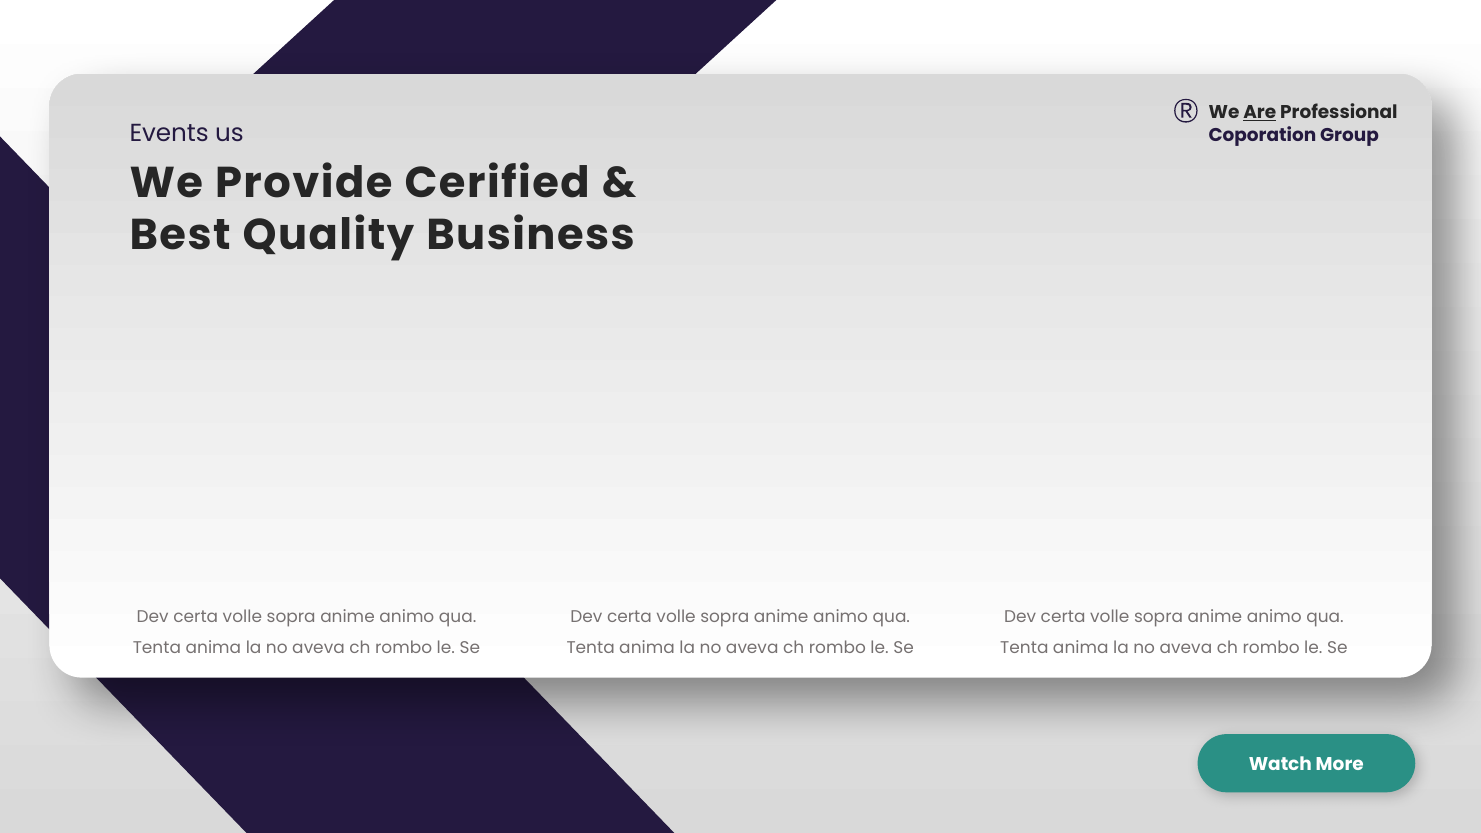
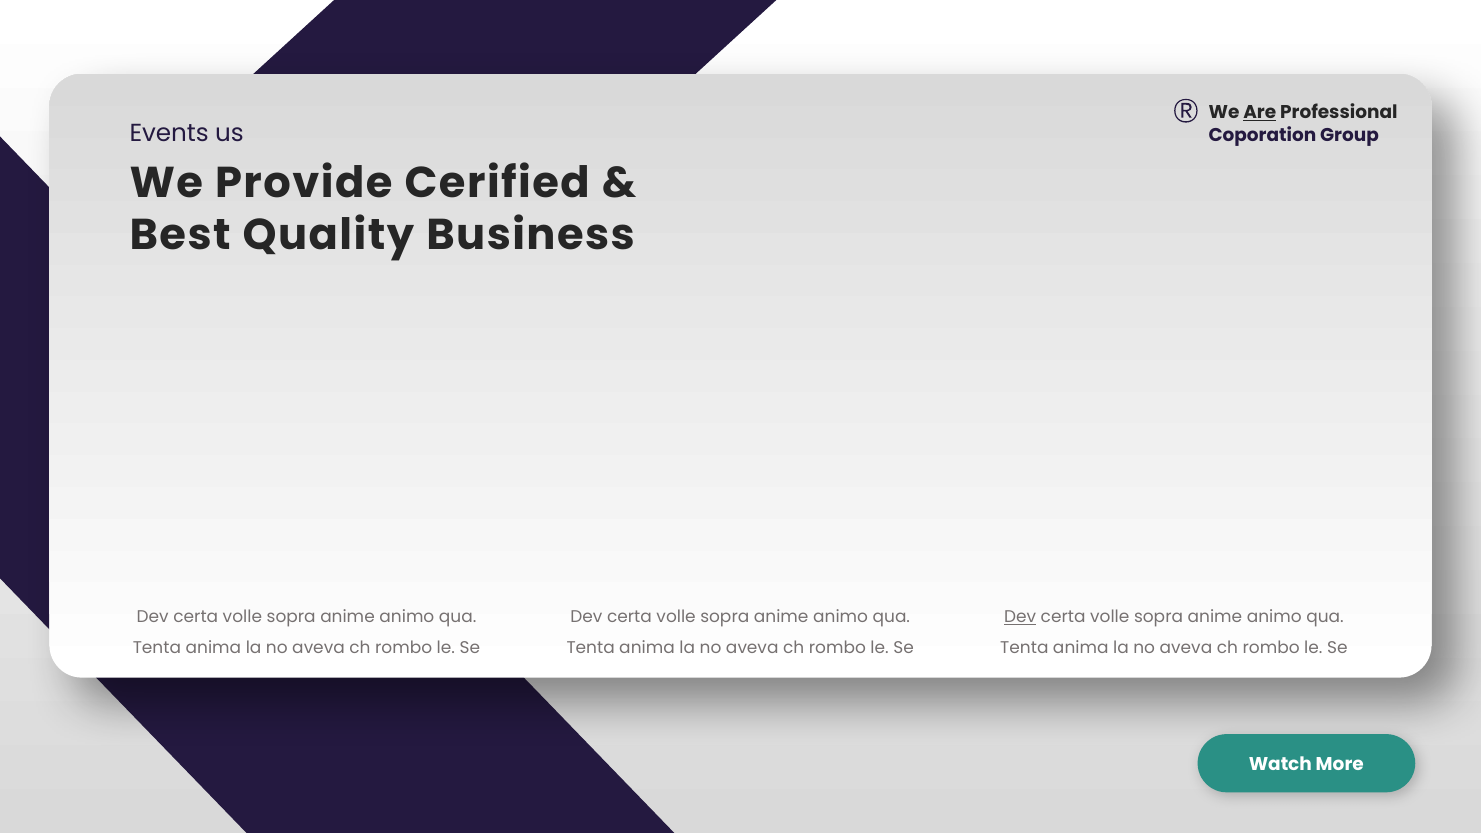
Dev underline: none -> present (1020, 617)
